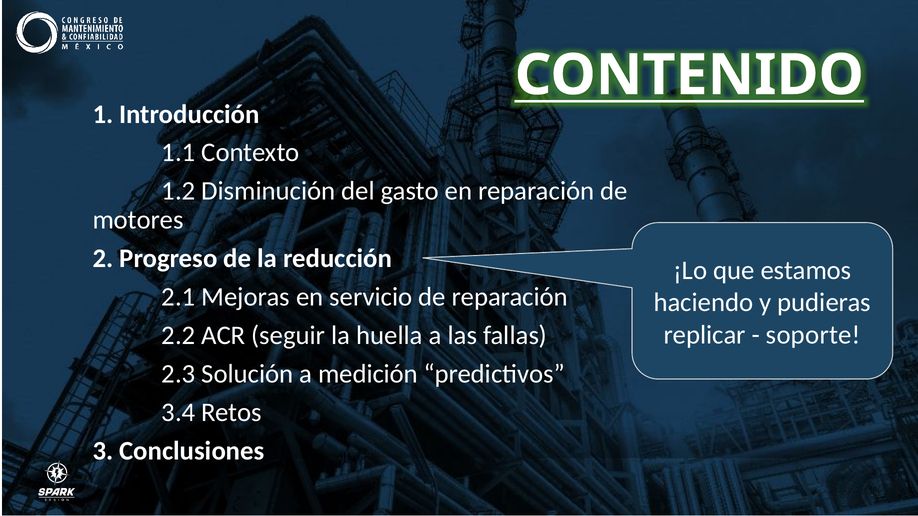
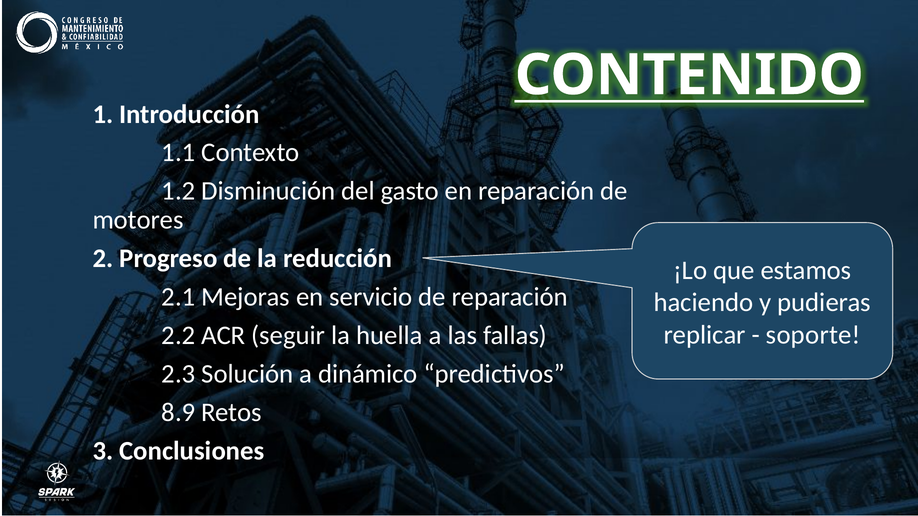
medición: medición -> dinámico (368, 374)
3.4: 3.4 -> 8.9 (178, 413)
